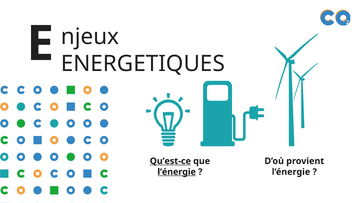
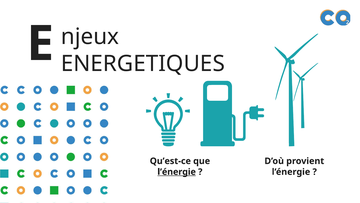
Qu’est-ce underline: present -> none (170, 161)
